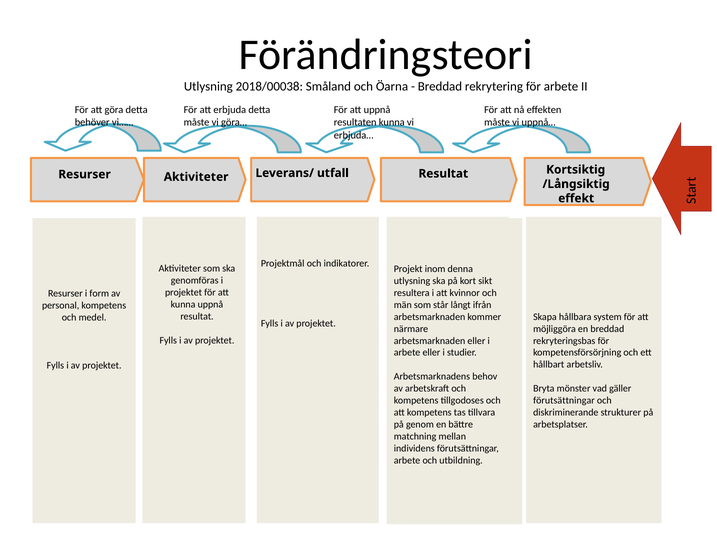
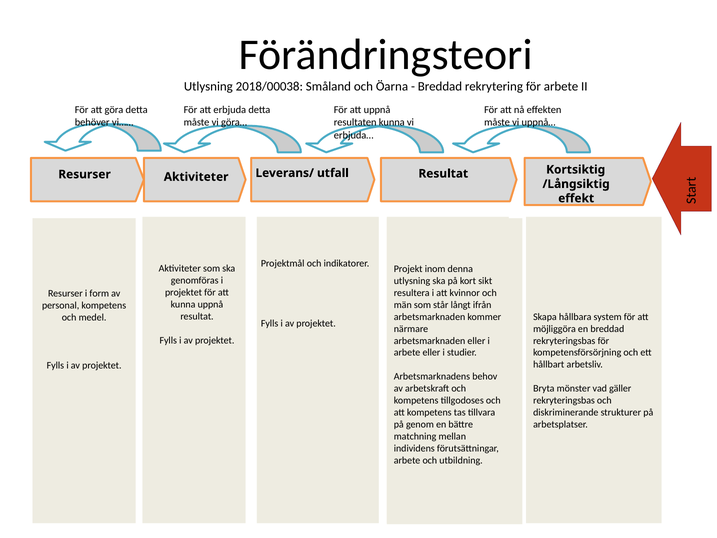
förutsättningar: förutsättningar -> rekryteringsbas (564, 400)
